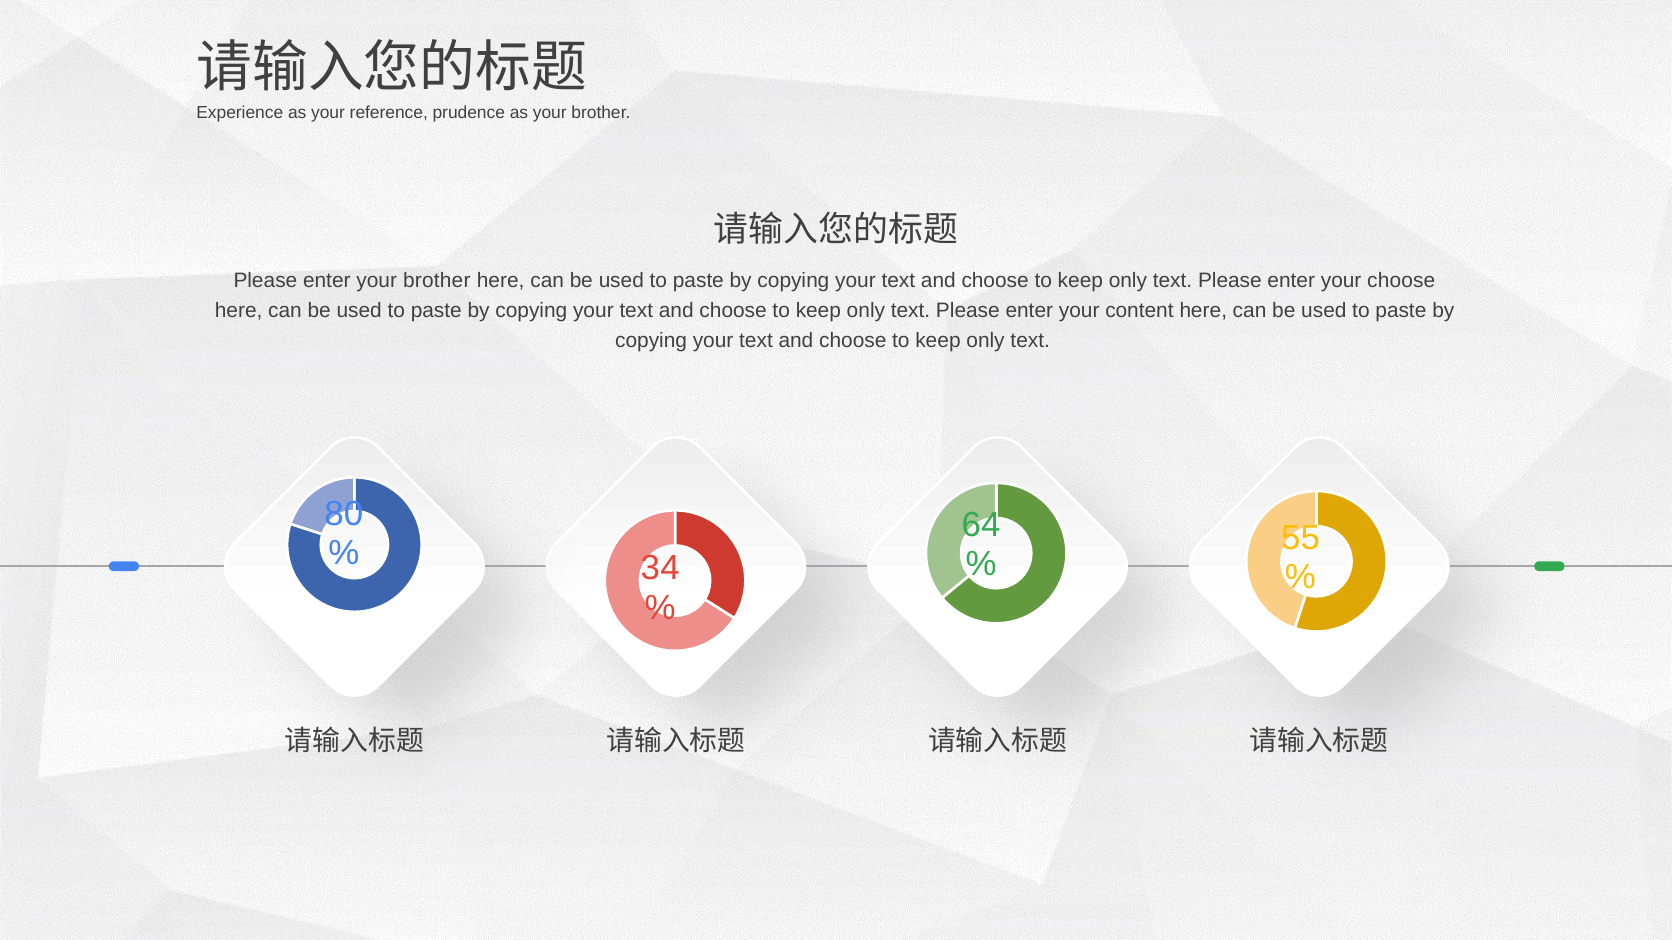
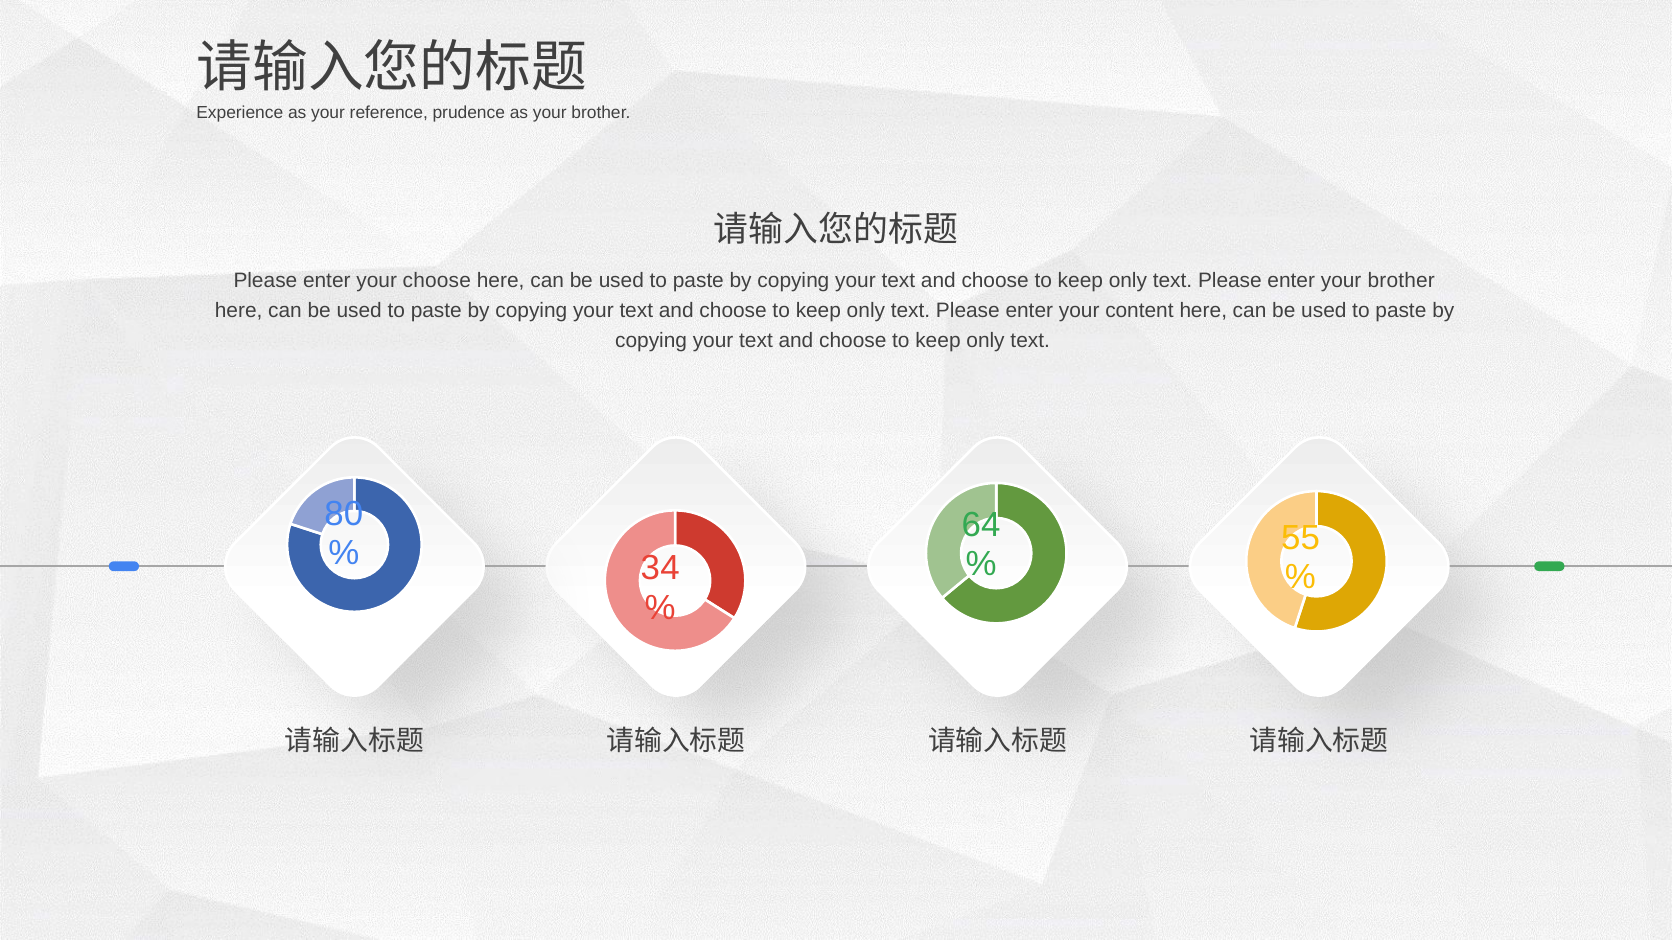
enter your brother: brother -> choose (437, 281)
enter your choose: choose -> brother (1401, 281)
